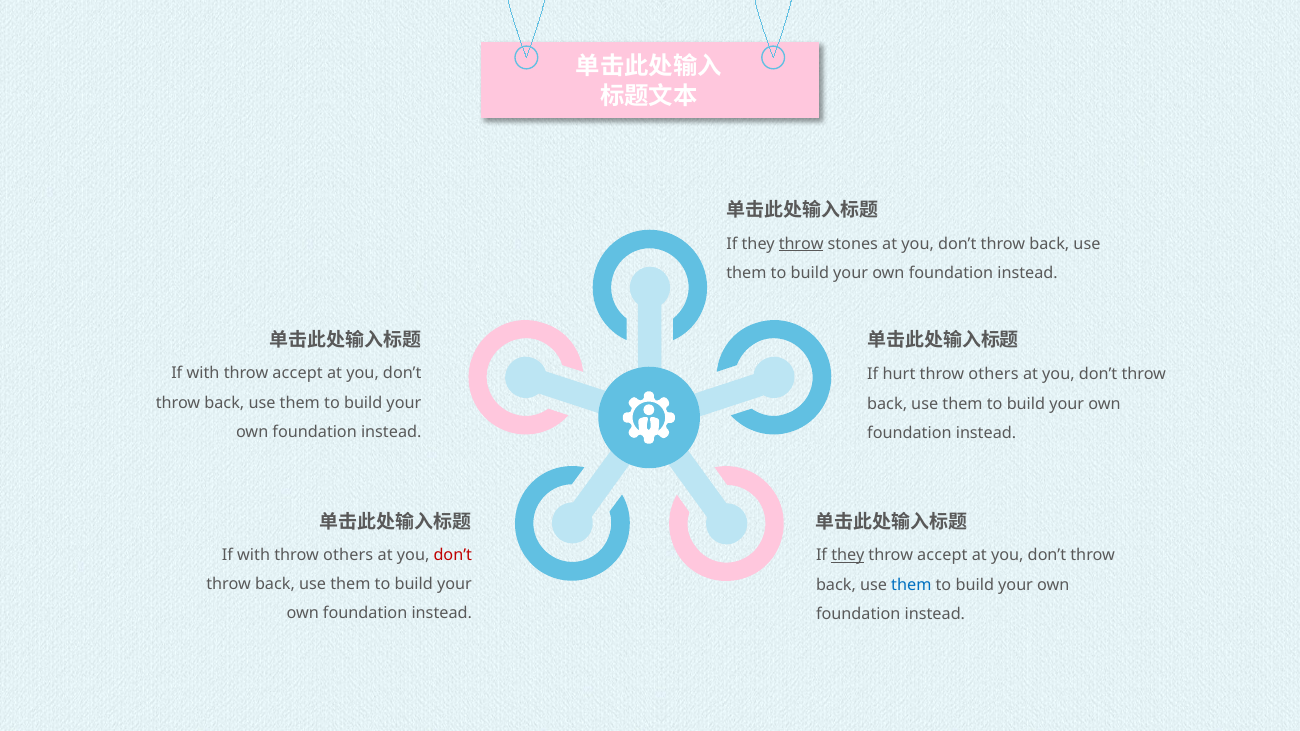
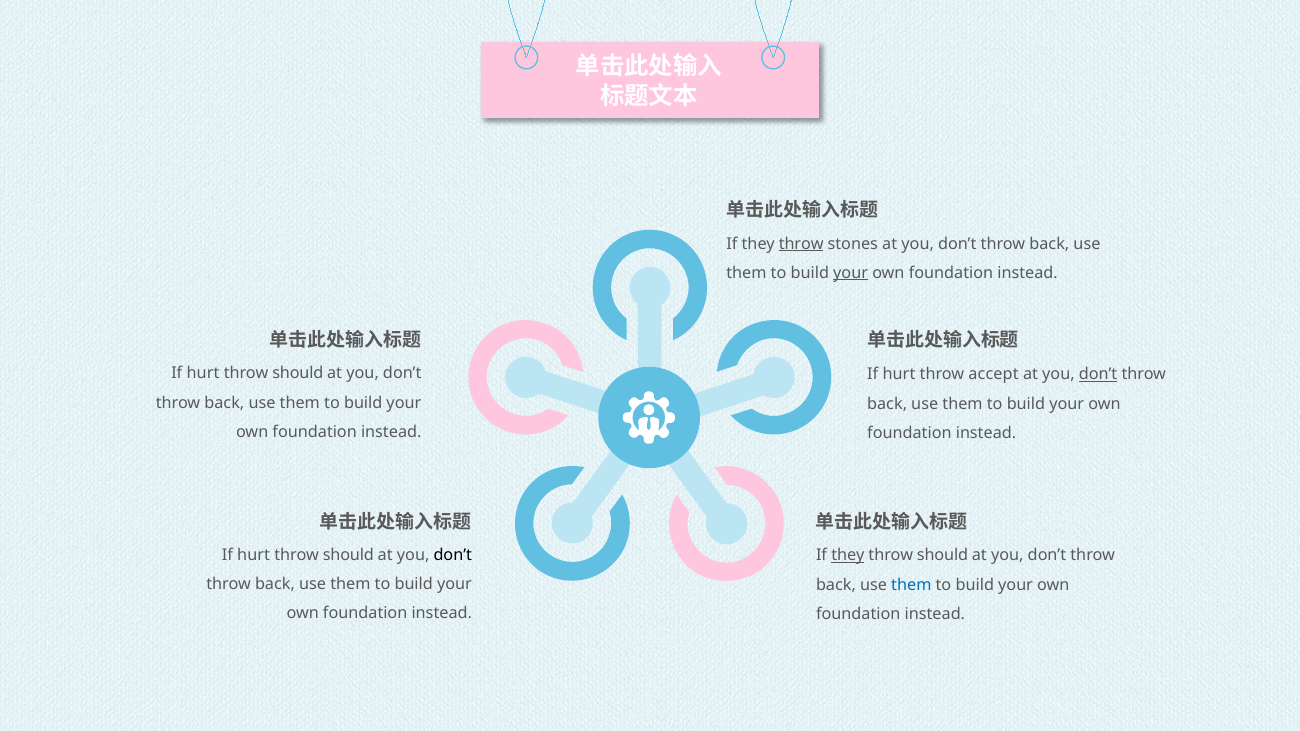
your underline: none -> present (851, 273)
with: with -> hurt (203, 374)
accept: accept -> should (298, 374)
others: others -> accept (994, 375)
don’t underline: none -> present (1098, 375)
with: with -> hurt (254, 555)
others: others -> should (348, 555)
don’t colour: red -> black (453, 555)
accept: accept -> should (943, 556)
